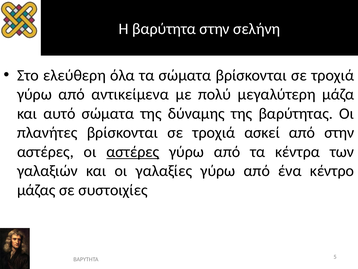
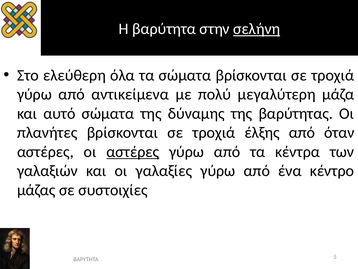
σελήνη underline: none -> present (257, 29)
ασκεί: ασκεί -> έλξης (262, 132)
από στην: στην -> όταν (339, 132)
